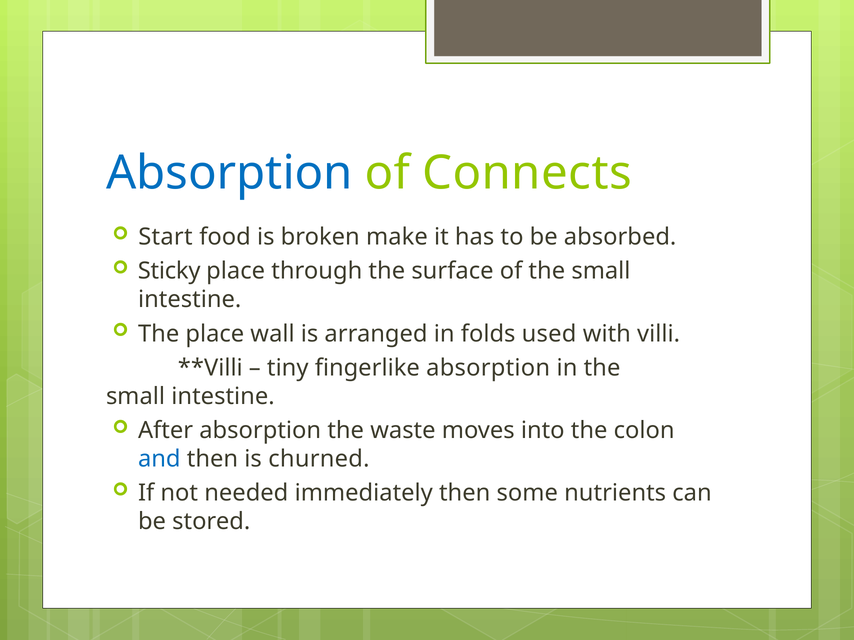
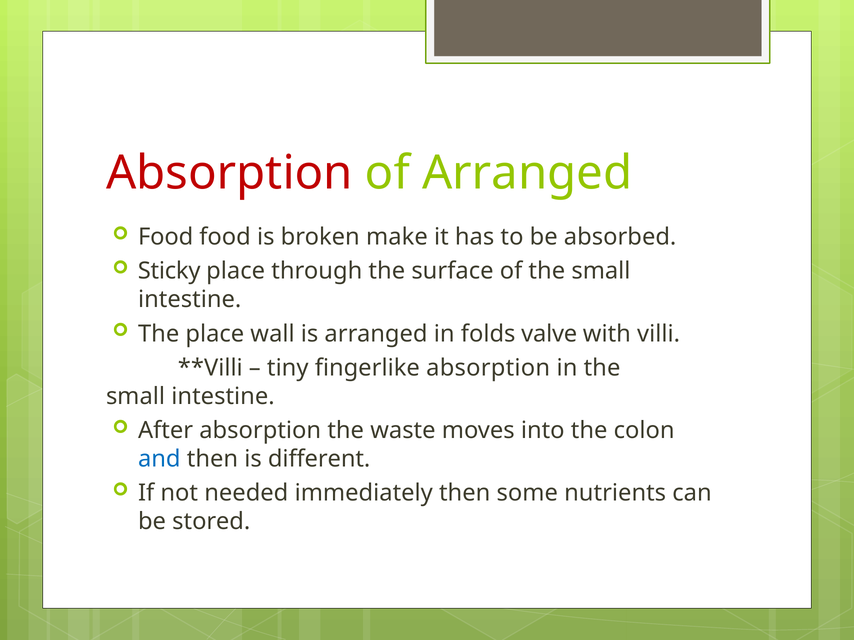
Absorption colour: blue -> red (229, 173)
of Connects: Connects -> Arranged (527, 173)
Start: Start -> Food (166, 237)
used: used -> valve (549, 334)
churned: churned -> different (319, 459)
